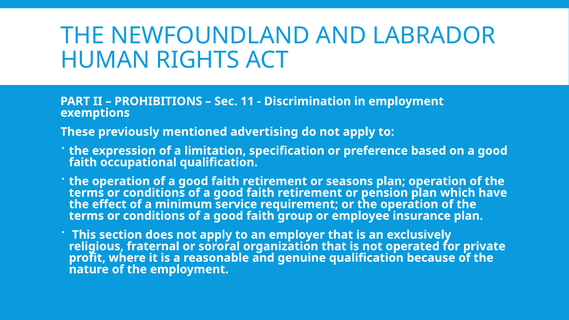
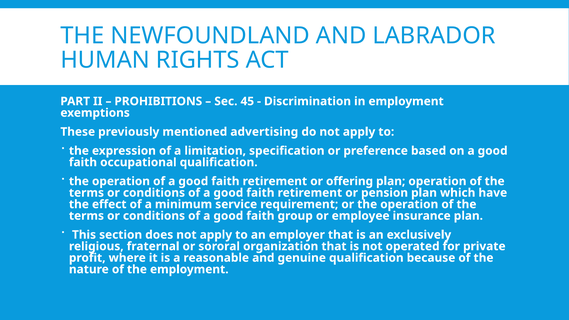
11: 11 -> 45 (247, 101)
seasons: seasons -> offering (350, 181)
